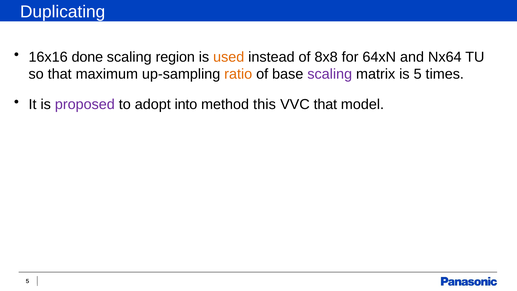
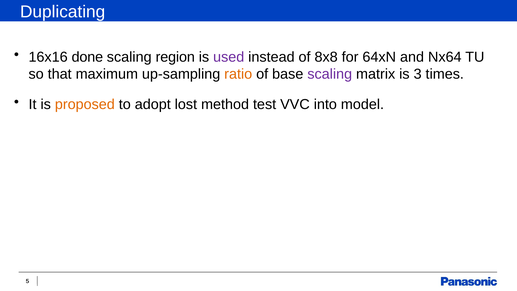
used colour: orange -> purple (229, 57)
5: 5 -> 3 (418, 74)
proposed colour: purple -> orange (85, 104)
into: into -> lost (186, 104)
this: this -> test (265, 104)
VVC that: that -> into (325, 104)
